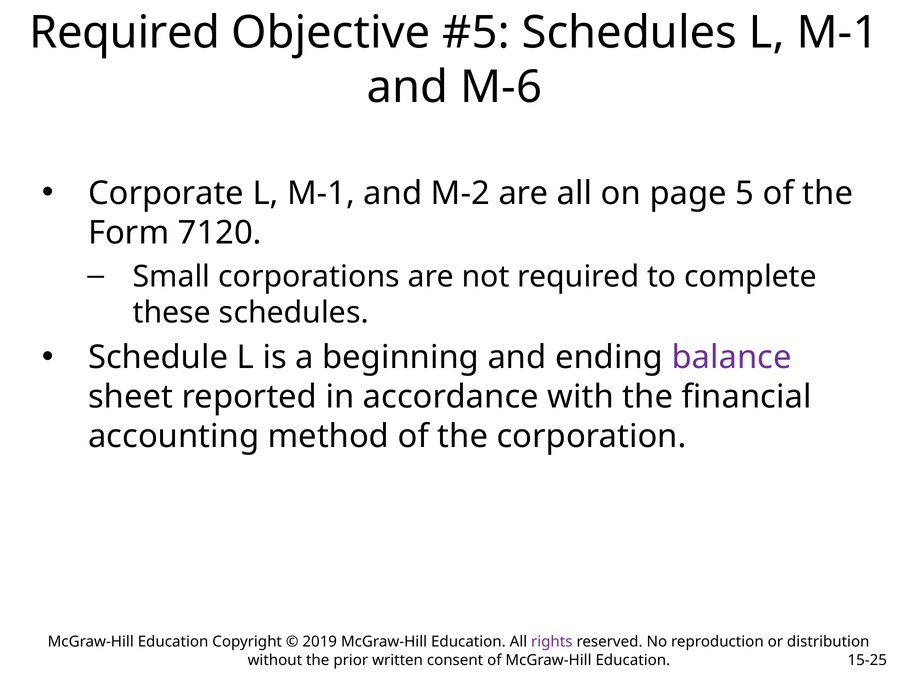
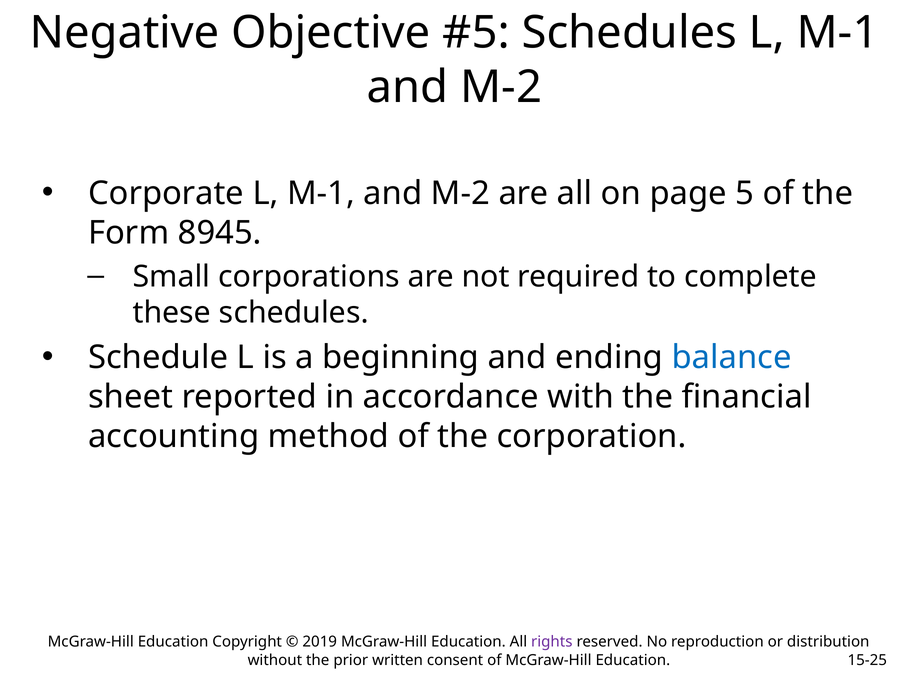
Required: Required -> Negative (125, 33)
M-6: M-6 -> M-2 (501, 87)
7120: 7120 -> 8945 (220, 233)
balance colour: purple -> blue (732, 358)
